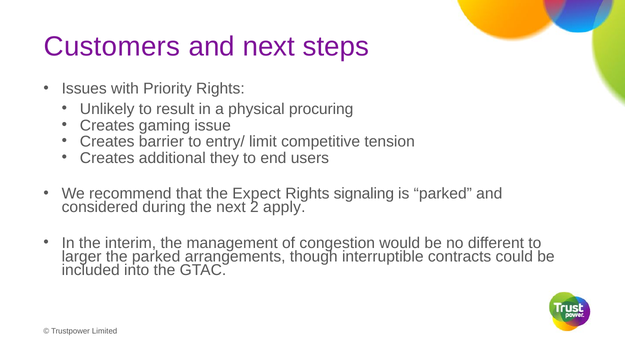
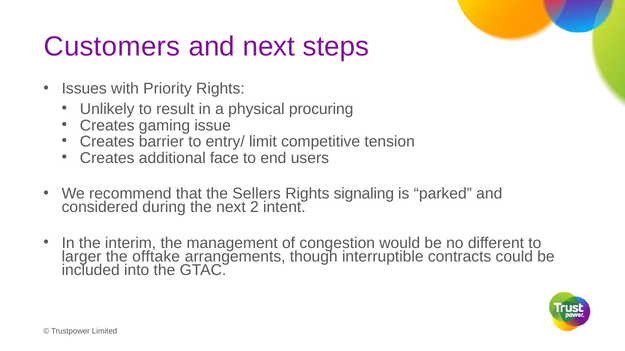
they: they -> face (224, 158)
Expect: Expect -> Sellers (257, 194)
apply: apply -> intent (284, 208)
the parked: parked -> offtake (156, 257)
